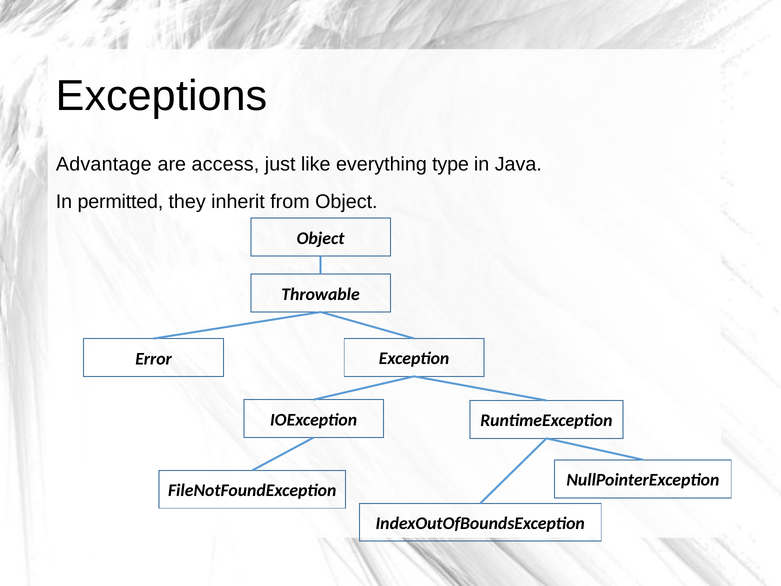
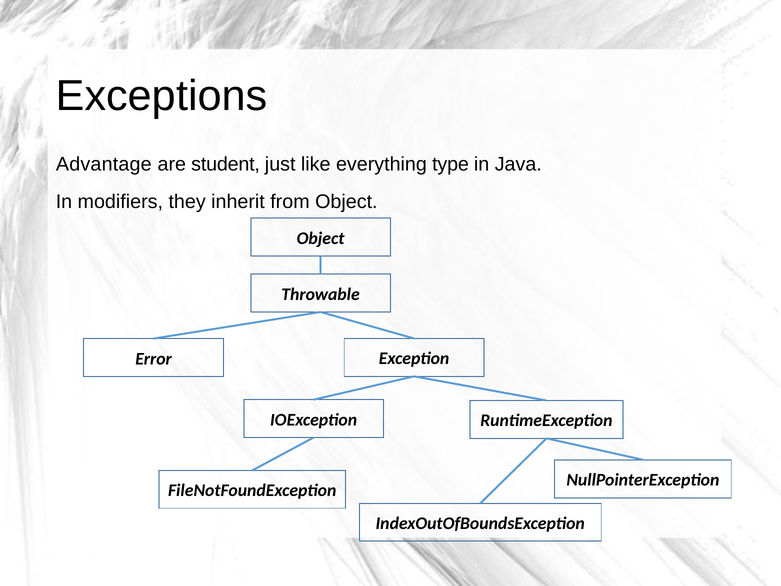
access: access -> student (226, 164)
permitted: permitted -> modifiers (120, 202)
